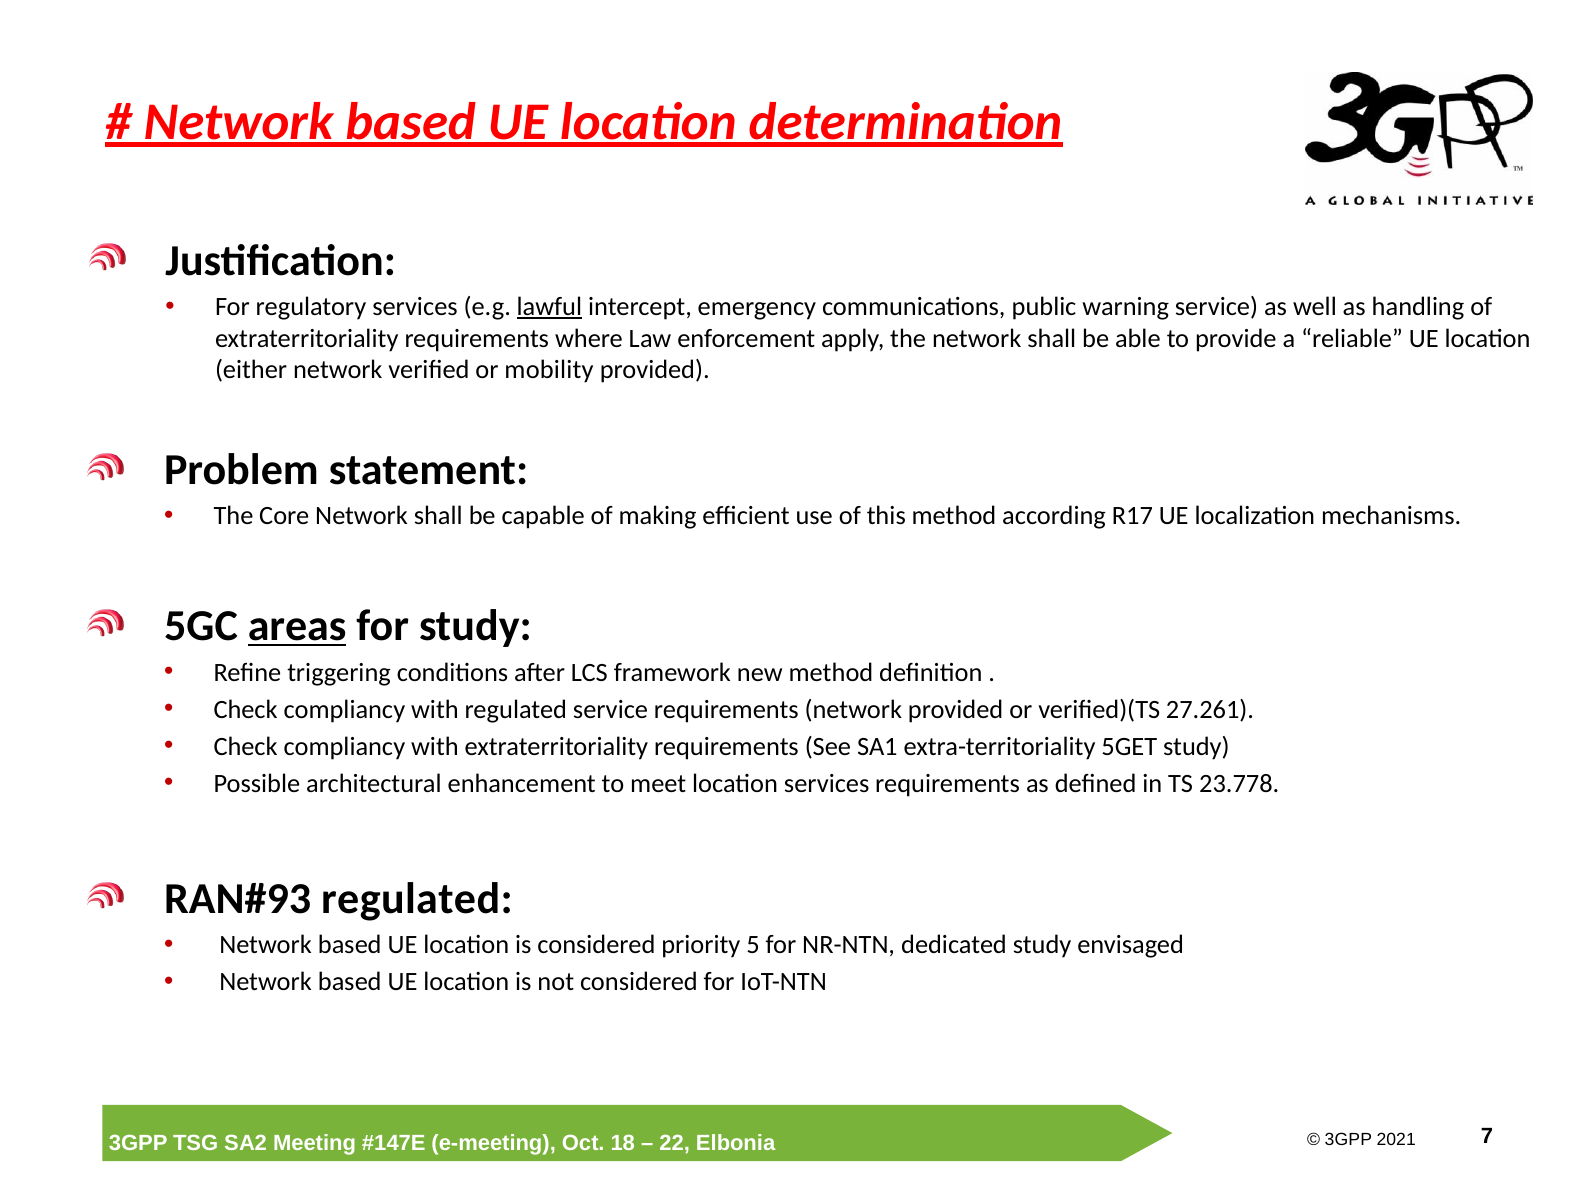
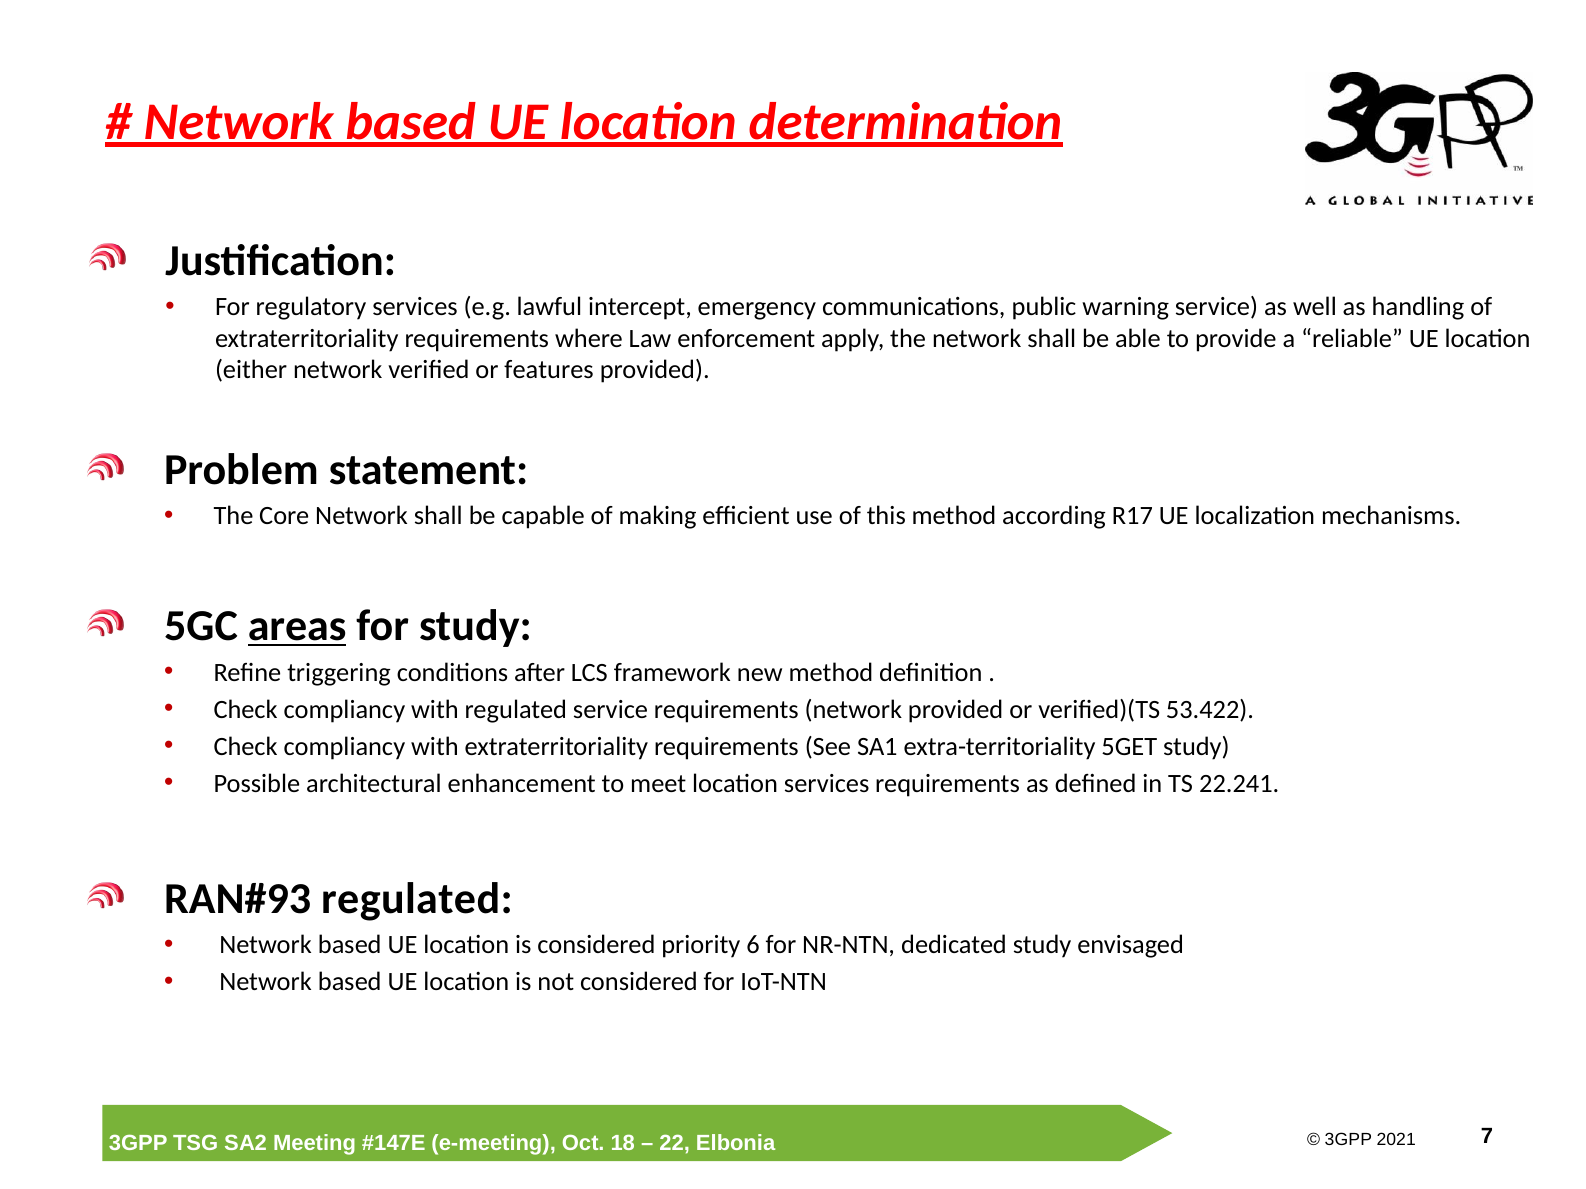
lawful underline: present -> none (549, 307)
mobility: mobility -> features (549, 370)
27.261: 27.261 -> 53.422 (1210, 710)
23.778: 23.778 -> 22.241 (1239, 784)
5: 5 -> 6 (753, 945)
